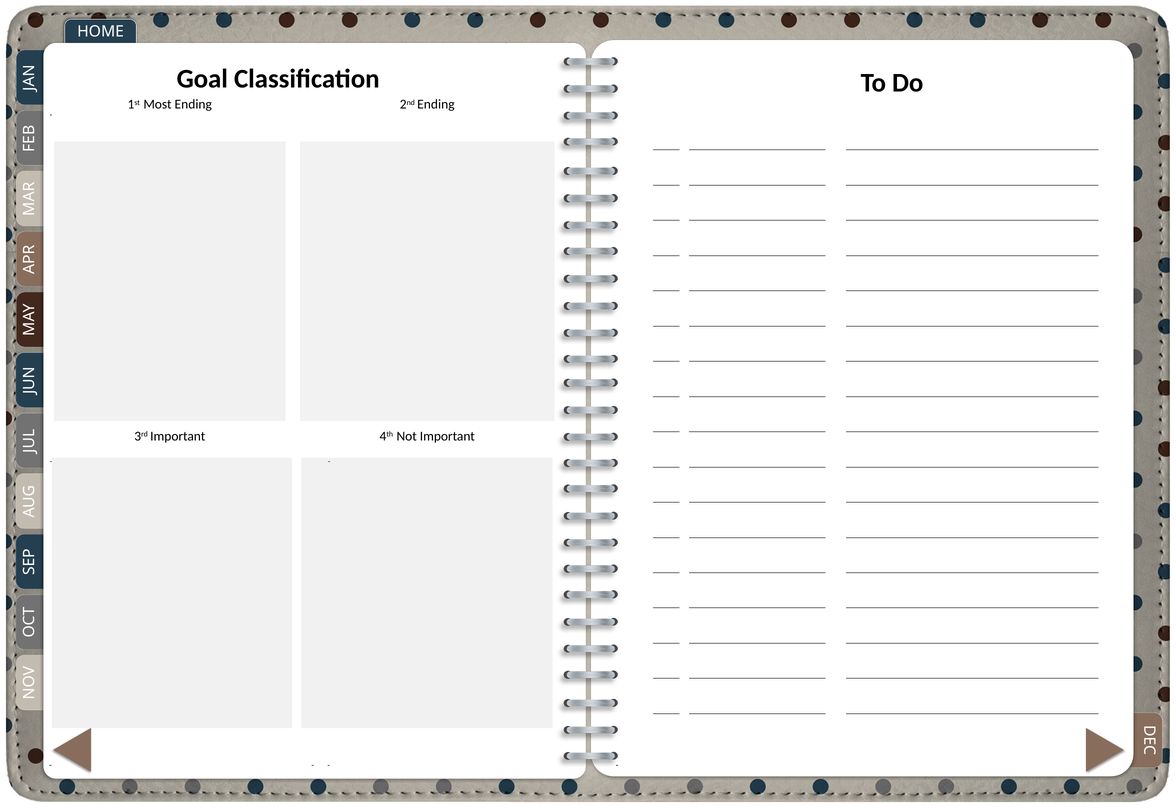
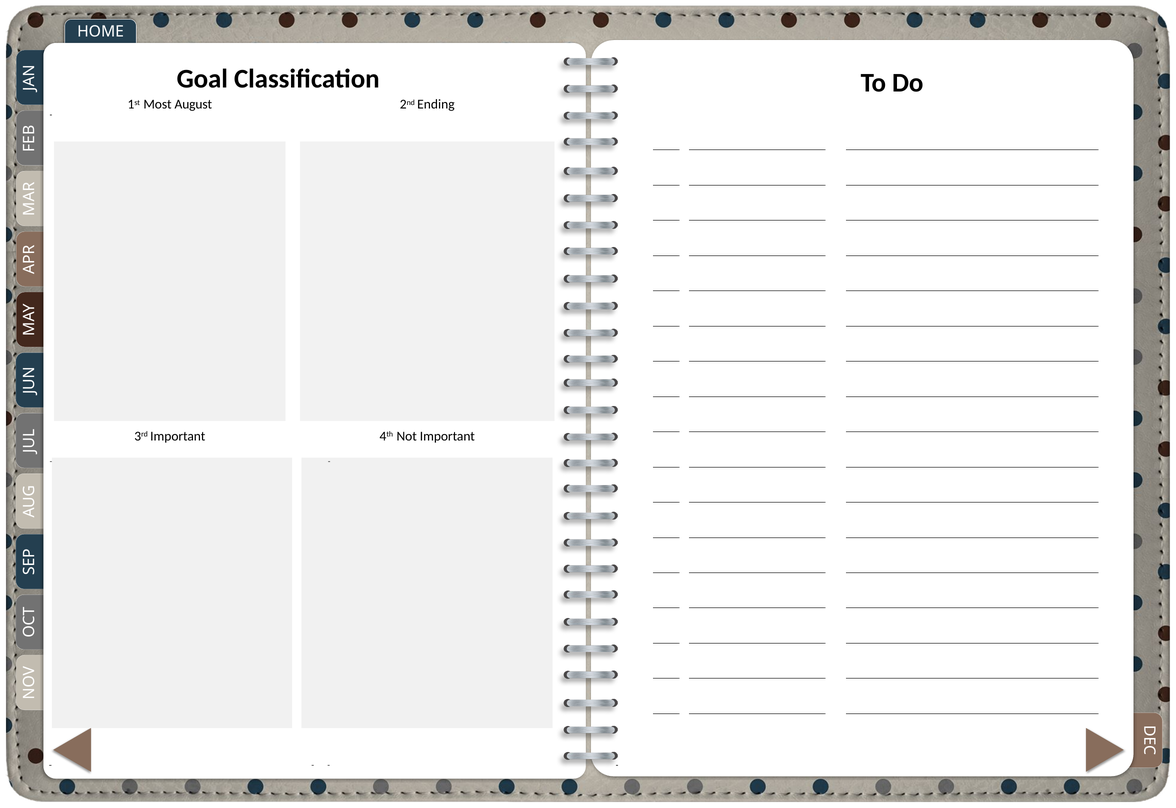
Most Ending: Ending -> August (193, 104)
